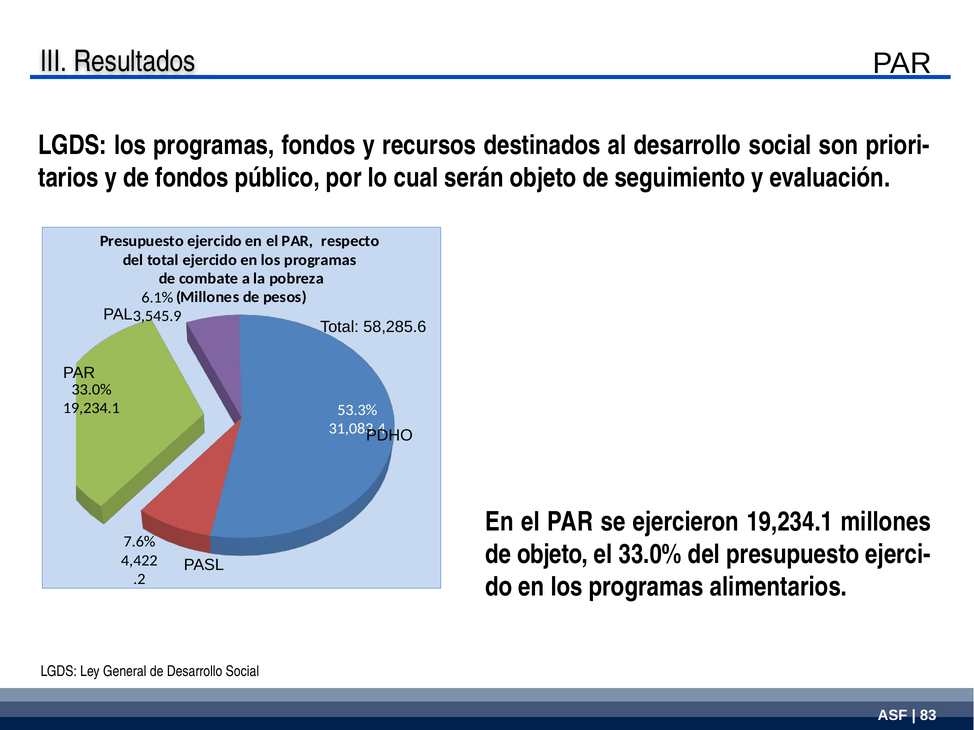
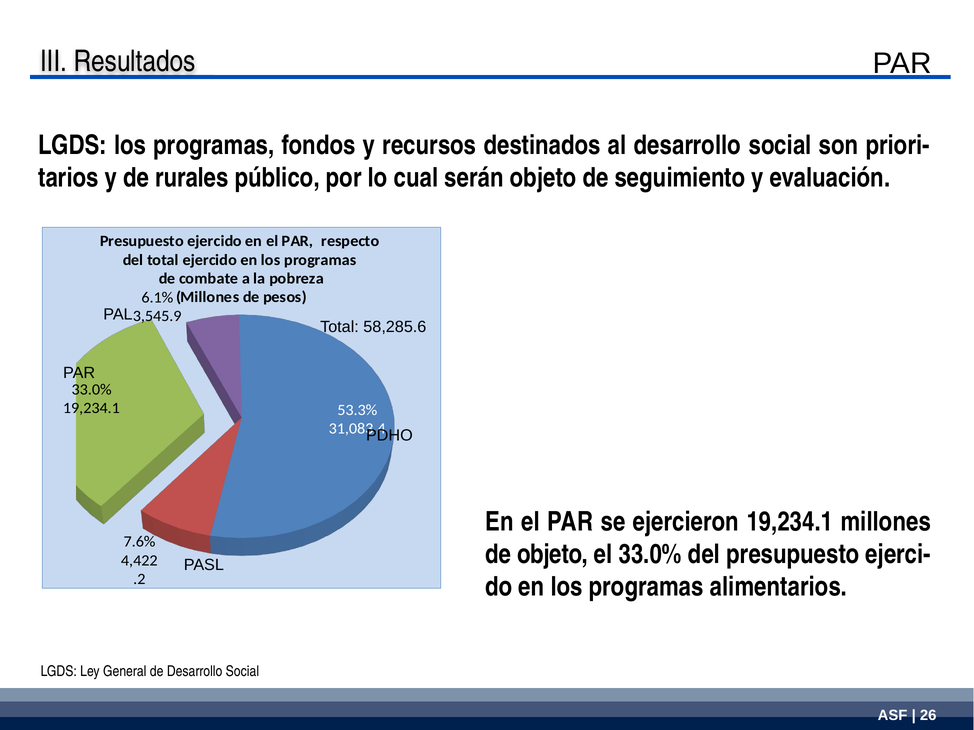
de fondos: fondos -> rurales (192, 178)
83: 83 -> 26 (928, 716)
